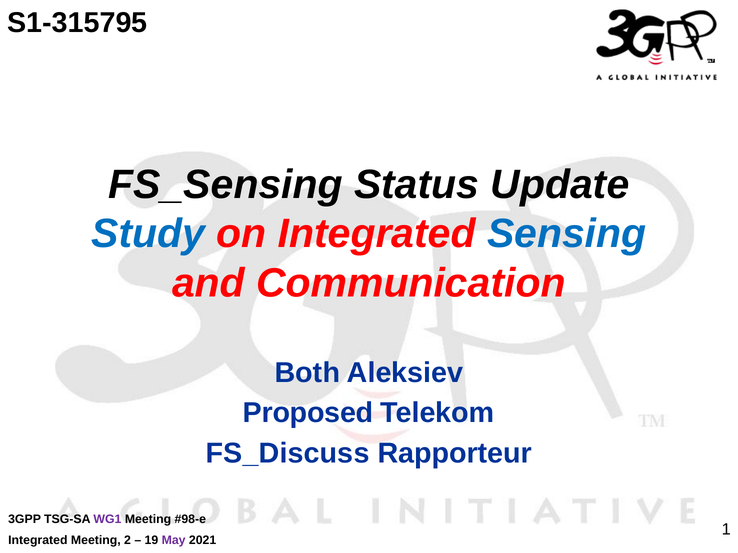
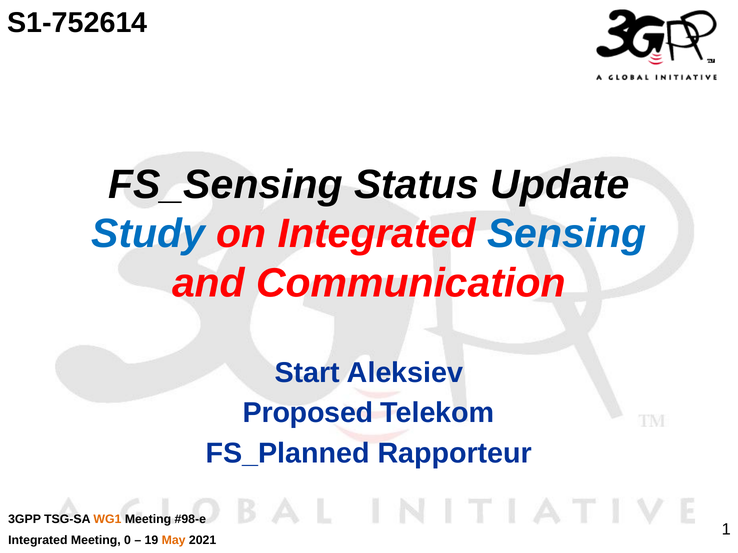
S1-315795: S1-315795 -> S1-752614 (77, 23)
Both: Both -> Start (307, 373)
FS_Discuss: FS_Discuss -> FS_Planned (288, 454)
WG1 colour: purple -> orange (107, 520)
2: 2 -> 0 (128, 540)
May colour: purple -> orange (174, 540)
